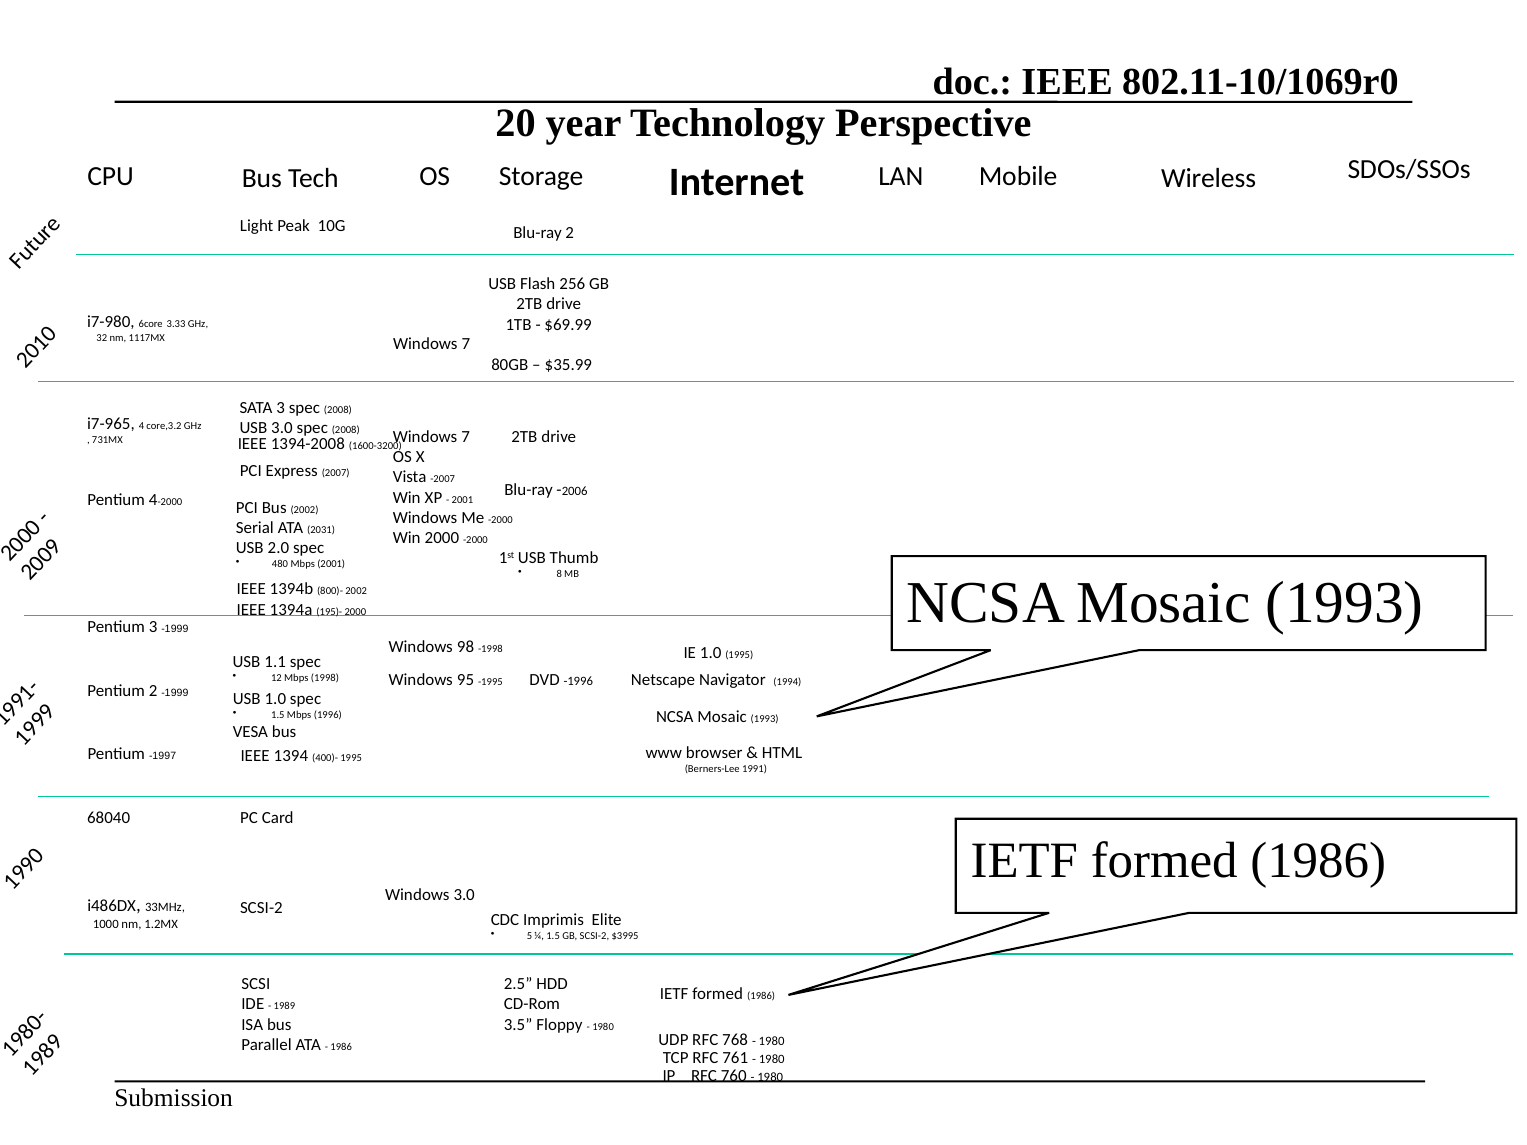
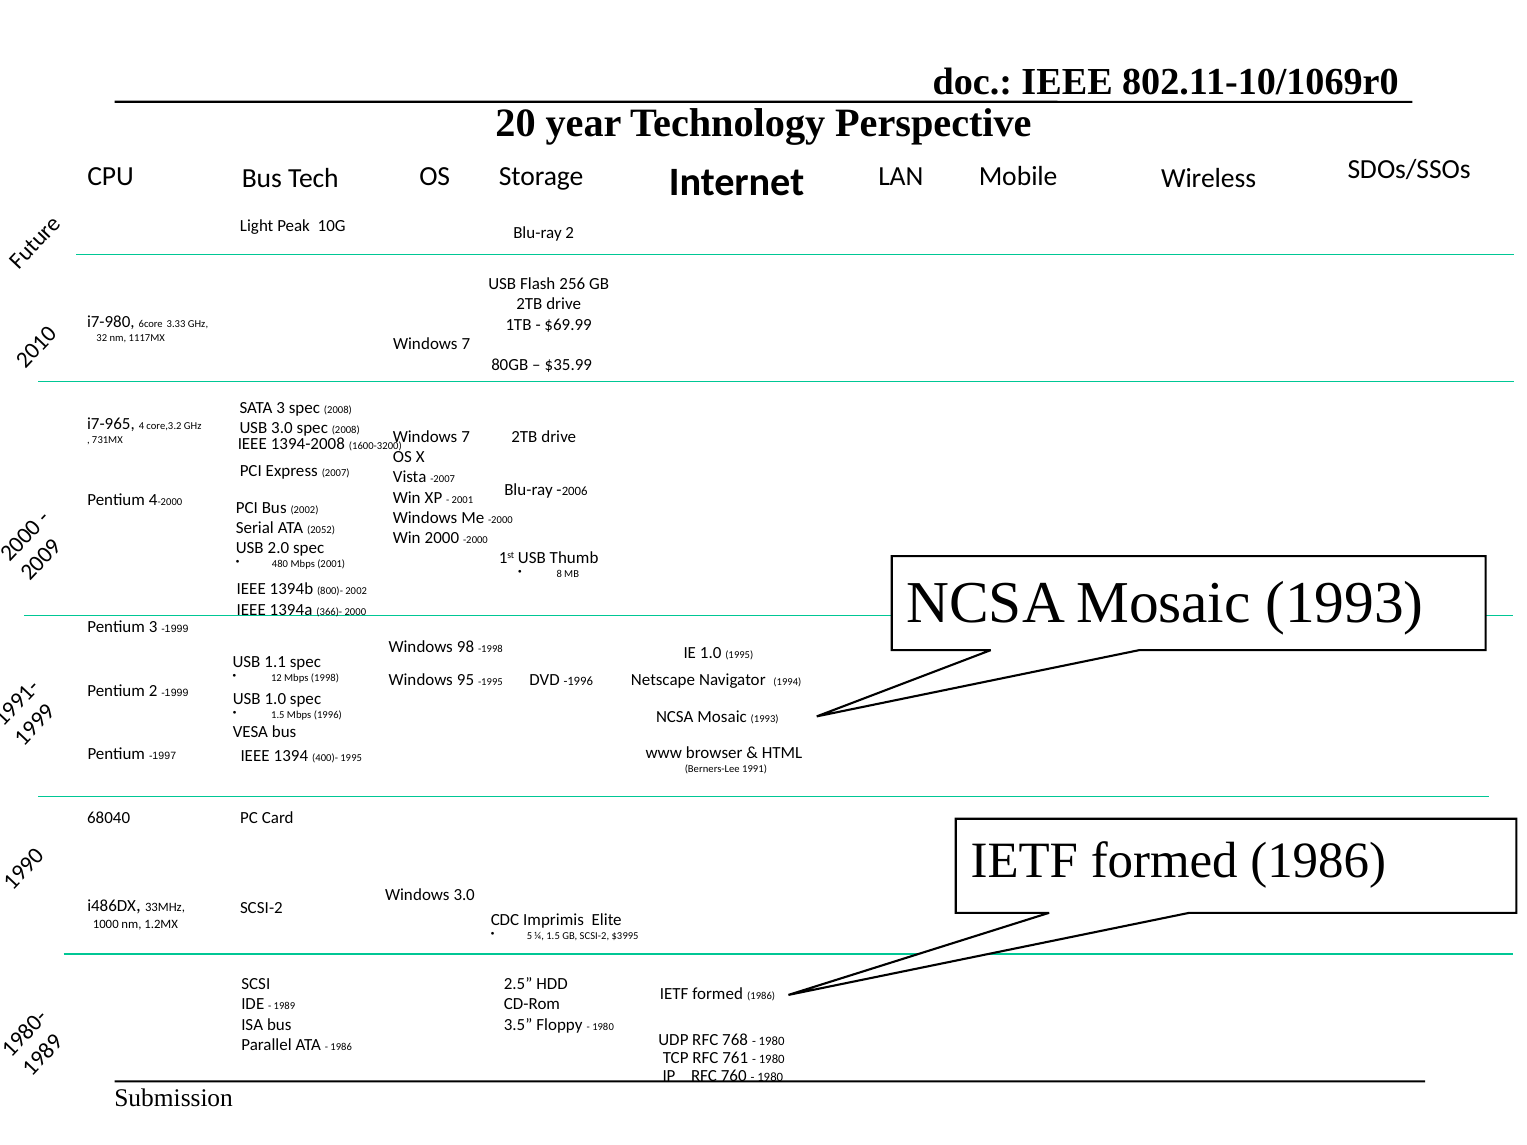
2031: 2031 -> 2052 (321, 530)
195)-: 195)- -> 366)- (329, 612)
